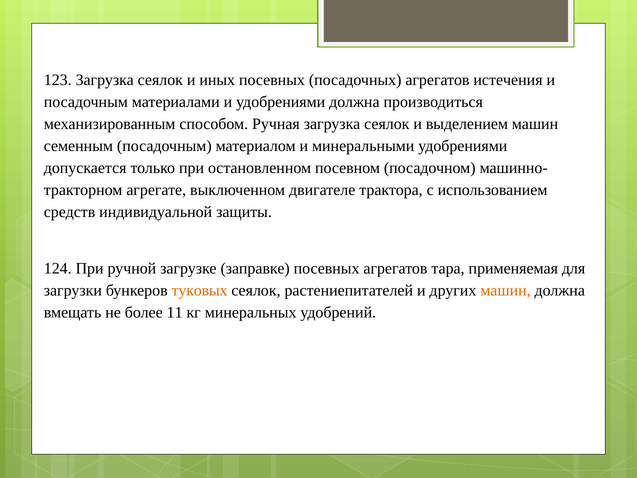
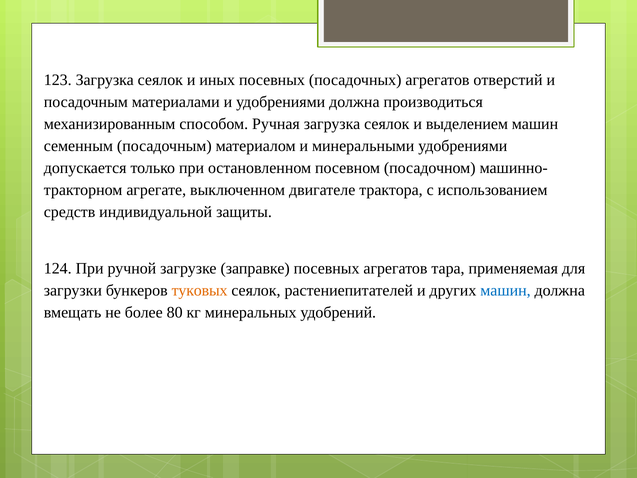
истечения: истечения -> отверстий (508, 80)
машин colour: orange -> blue (505, 290)
11: 11 -> 80 (175, 312)
